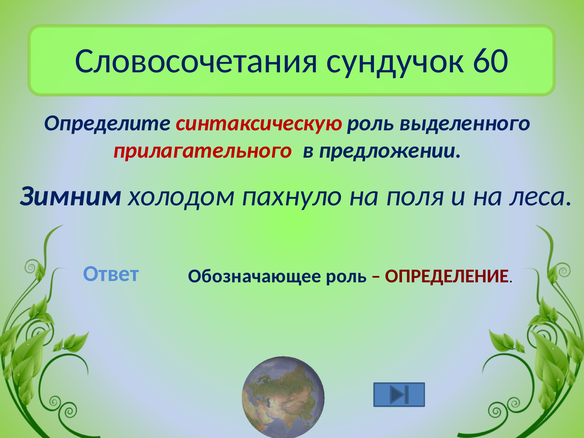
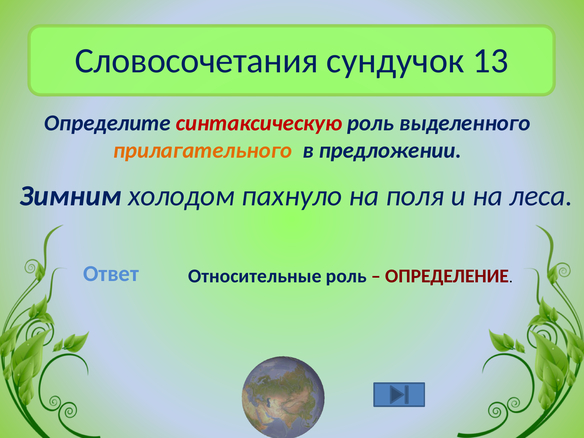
60: 60 -> 13 (491, 61)
прилагательного colour: red -> orange (203, 150)
Обозначающее: Обозначающее -> Относительные (255, 276)
